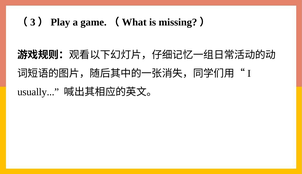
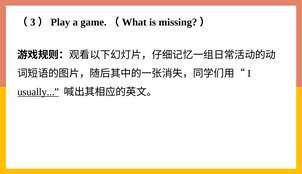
usually underline: none -> present (38, 92)
